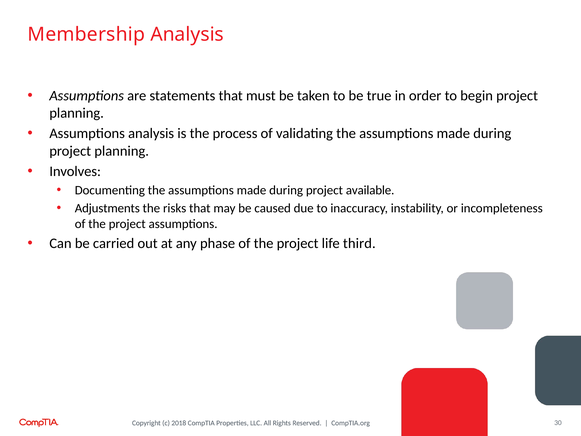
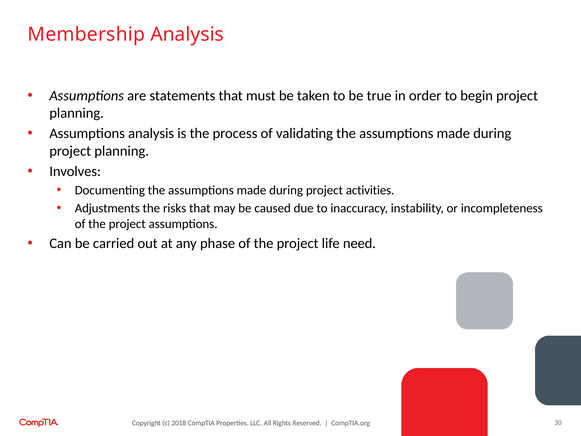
available: available -> activities (370, 190)
third: third -> need (359, 243)
